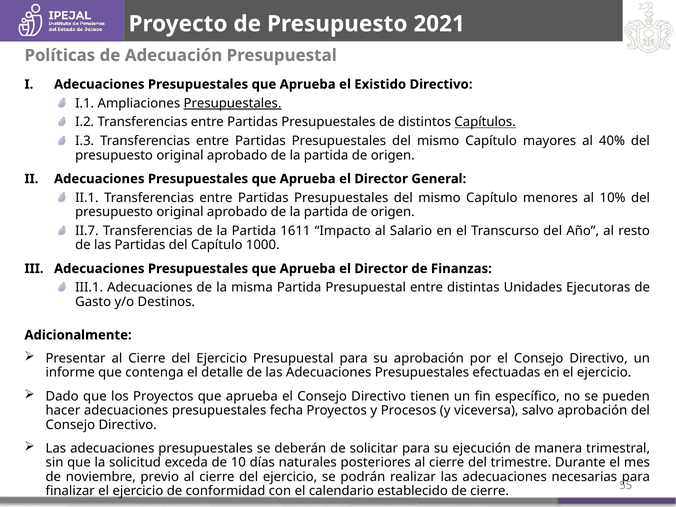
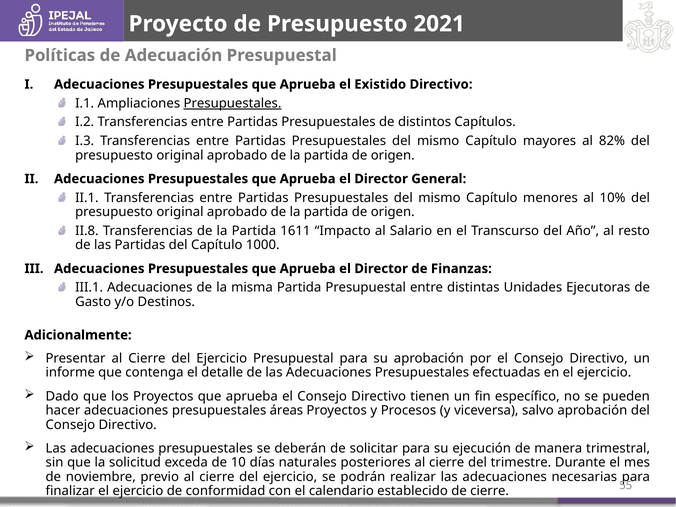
Capítulos underline: present -> none (485, 122)
40%: 40% -> 82% (612, 141)
II.7: II.7 -> II.8 (87, 231)
fecha: fecha -> áreas (286, 410)
